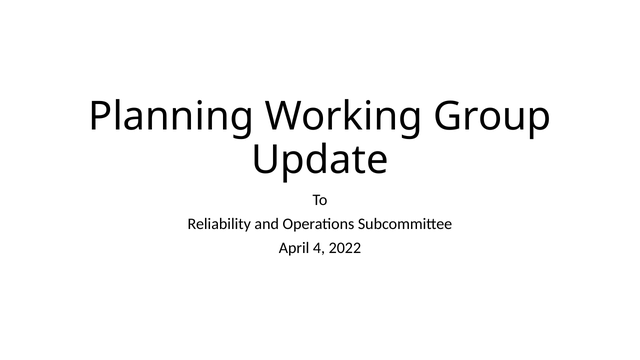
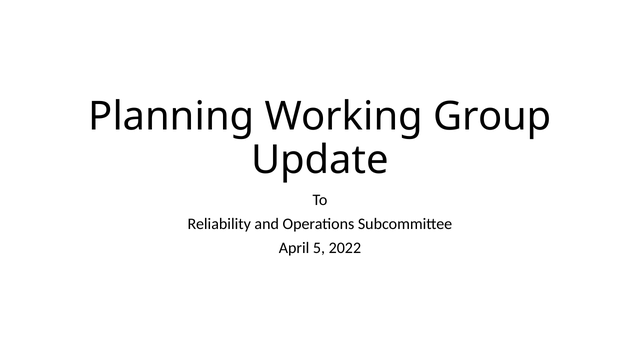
4: 4 -> 5 (319, 248)
